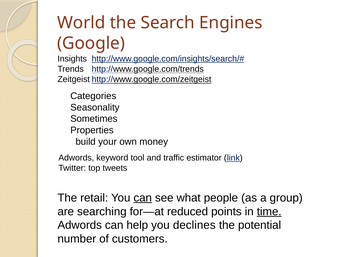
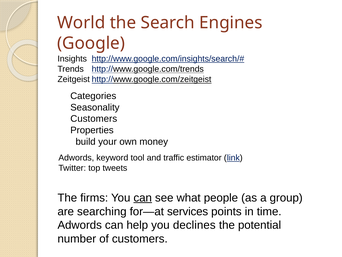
Sometimes: Sometimes -> Customers (94, 119)
retail: retail -> firms (94, 197)
reduced: reduced -> services (188, 211)
time underline: present -> none (269, 211)
